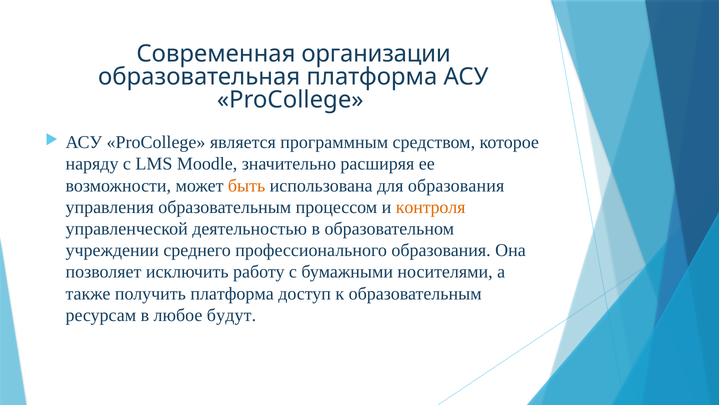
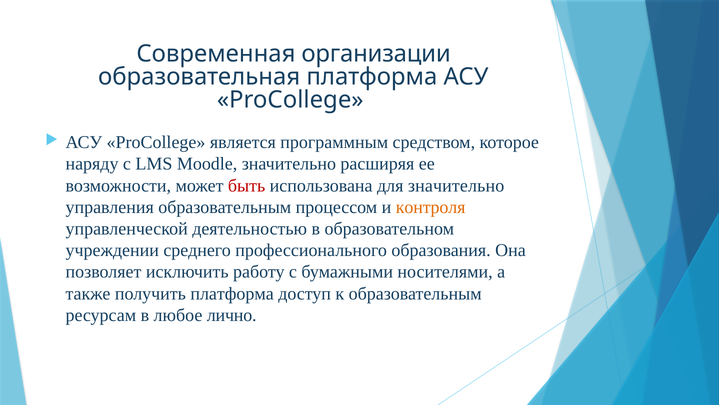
быть colour: orange -> red (247, 185)
для образования: образования -> значительно (456, 185)
будут: будут -> лично (232, 315)
